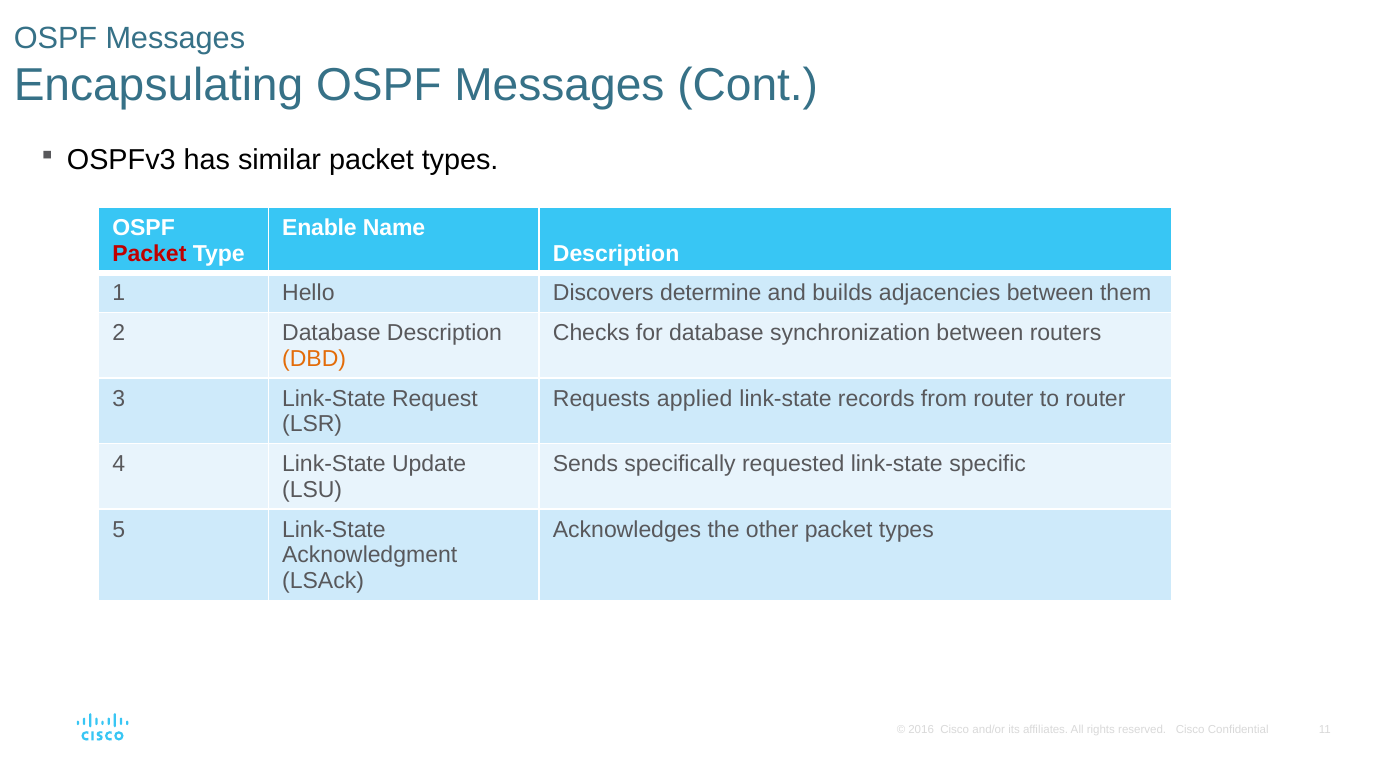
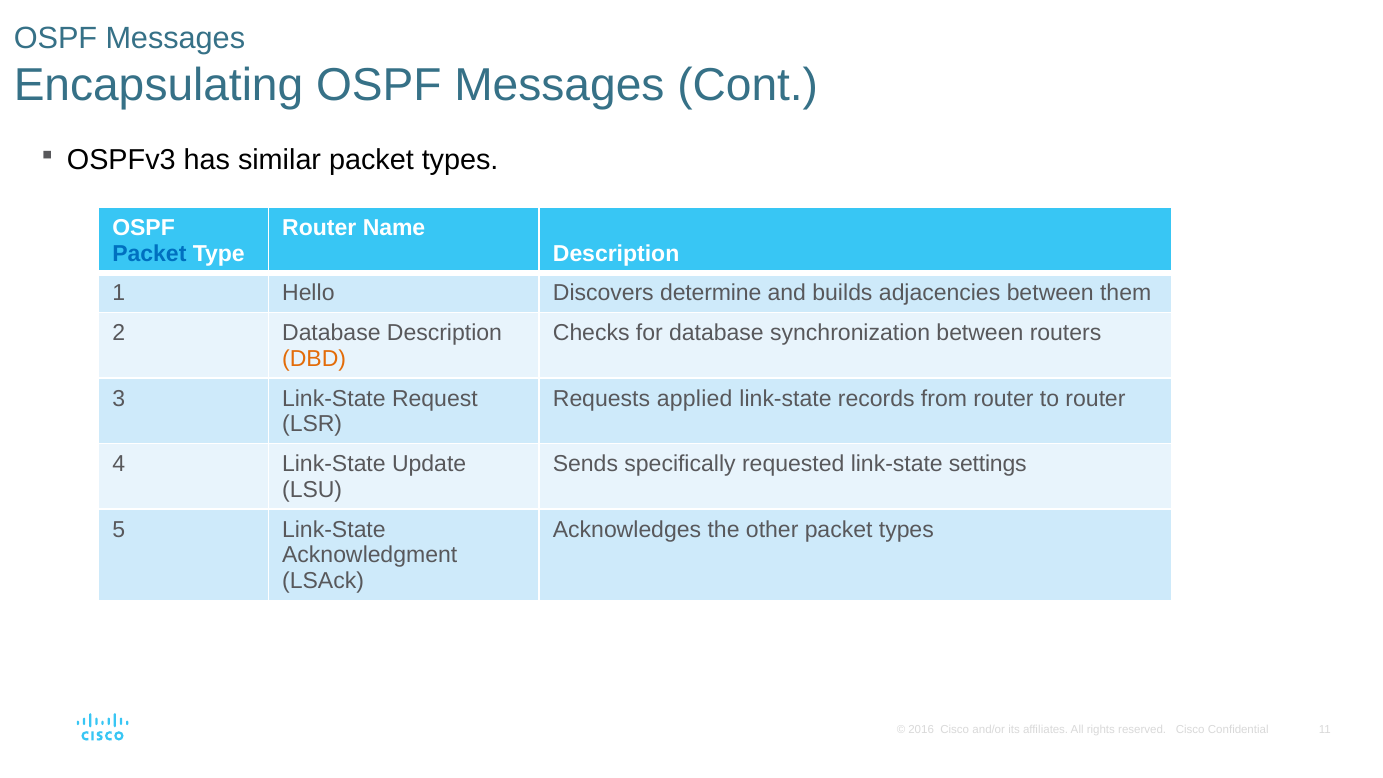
Enable: Enable -> Router (319, 228)
Packet colour: red -> blue (149, 254)
specific: specific -> settings (988, 464)
